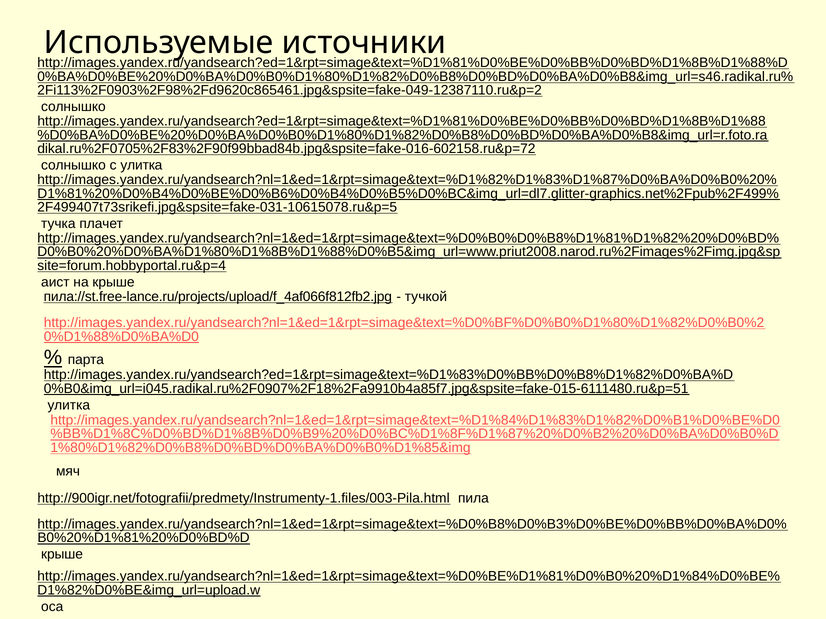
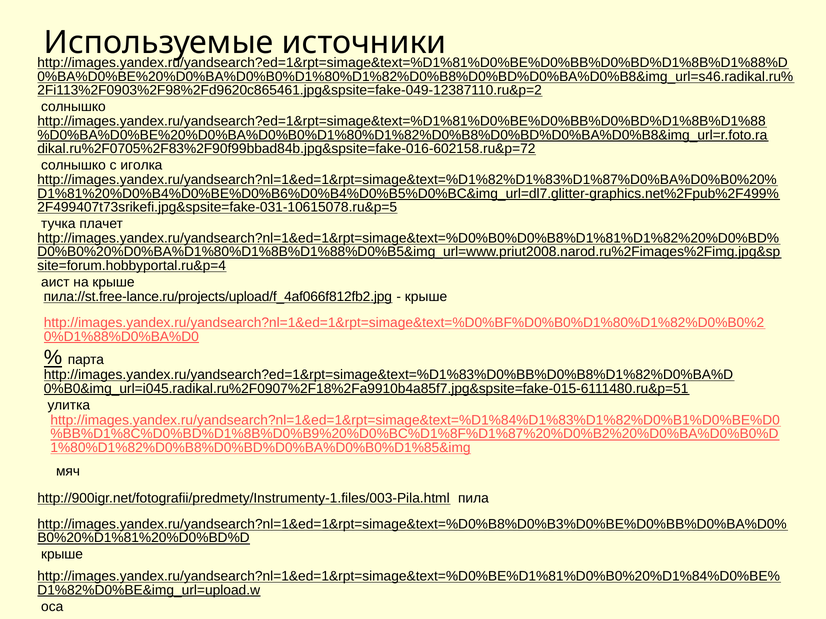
с улитка: улитка -> иголка (141, 165)
тучкой: тучкой -> крыше (426, 297)
